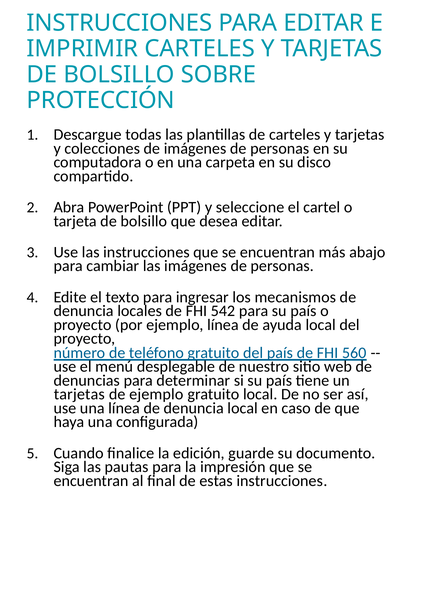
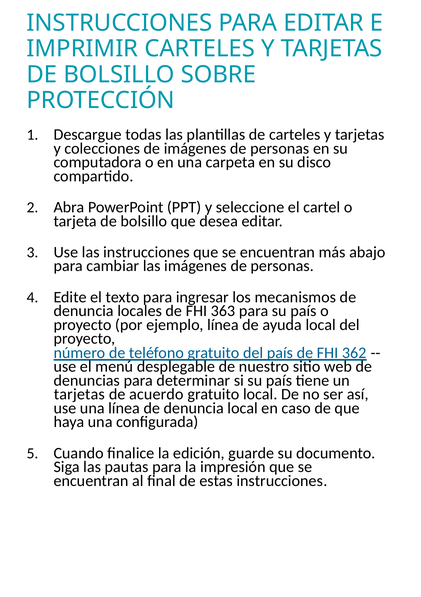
542: 542 -> 363 (223, 311)
560: 560 -> 362 (354, 353)
de ejemplo: ejemplo -> acuerdo (156, 395)
